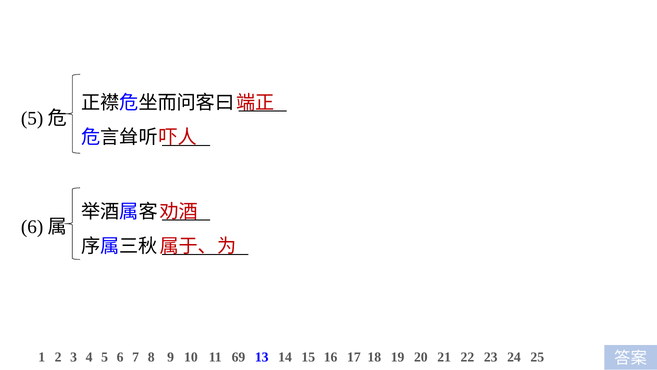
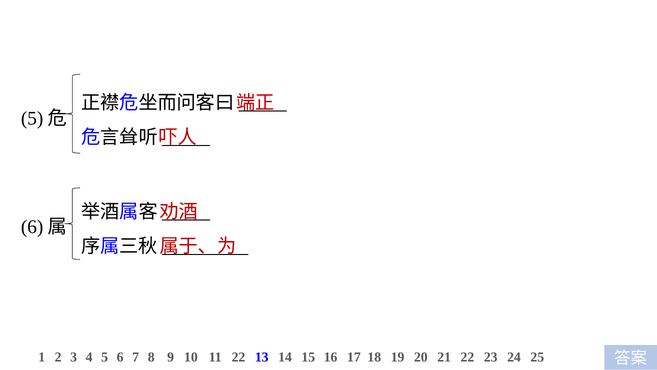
11 69: 69 -> 22 (238, 357)
